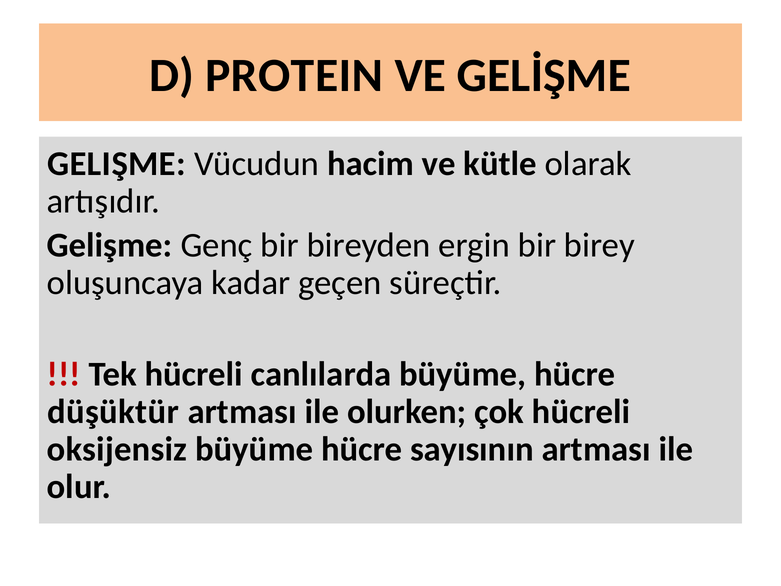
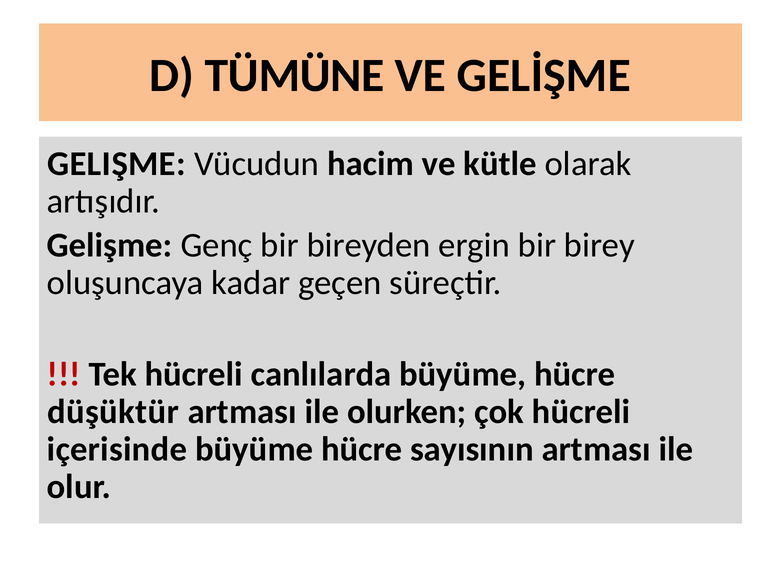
PROTEIN: PROTEIN -> TÜMÜNE (295, 76)
oksijensiz: oksijensiz -> içerisinde (117, 449)
